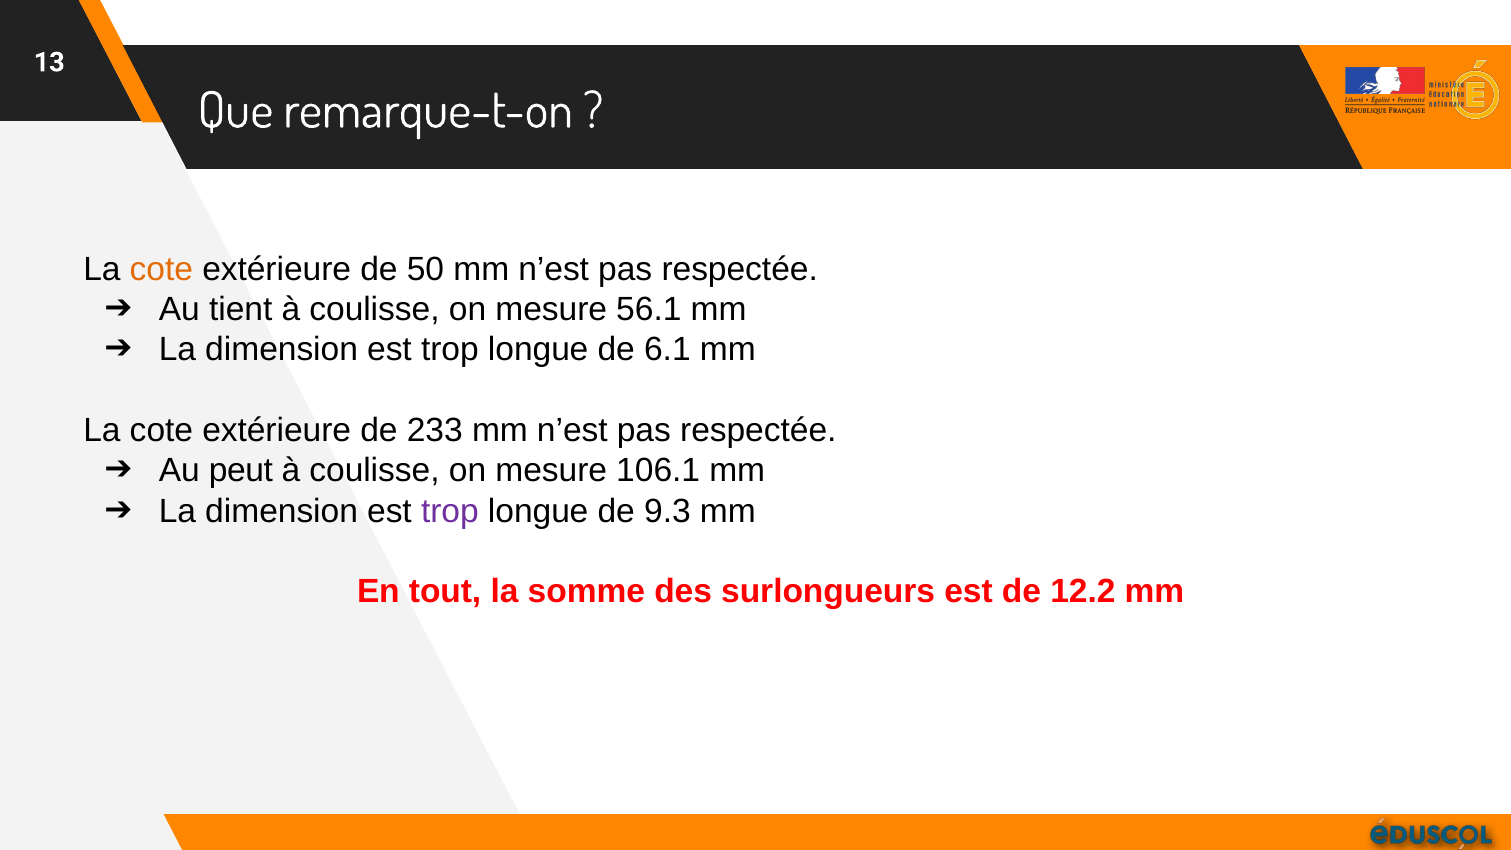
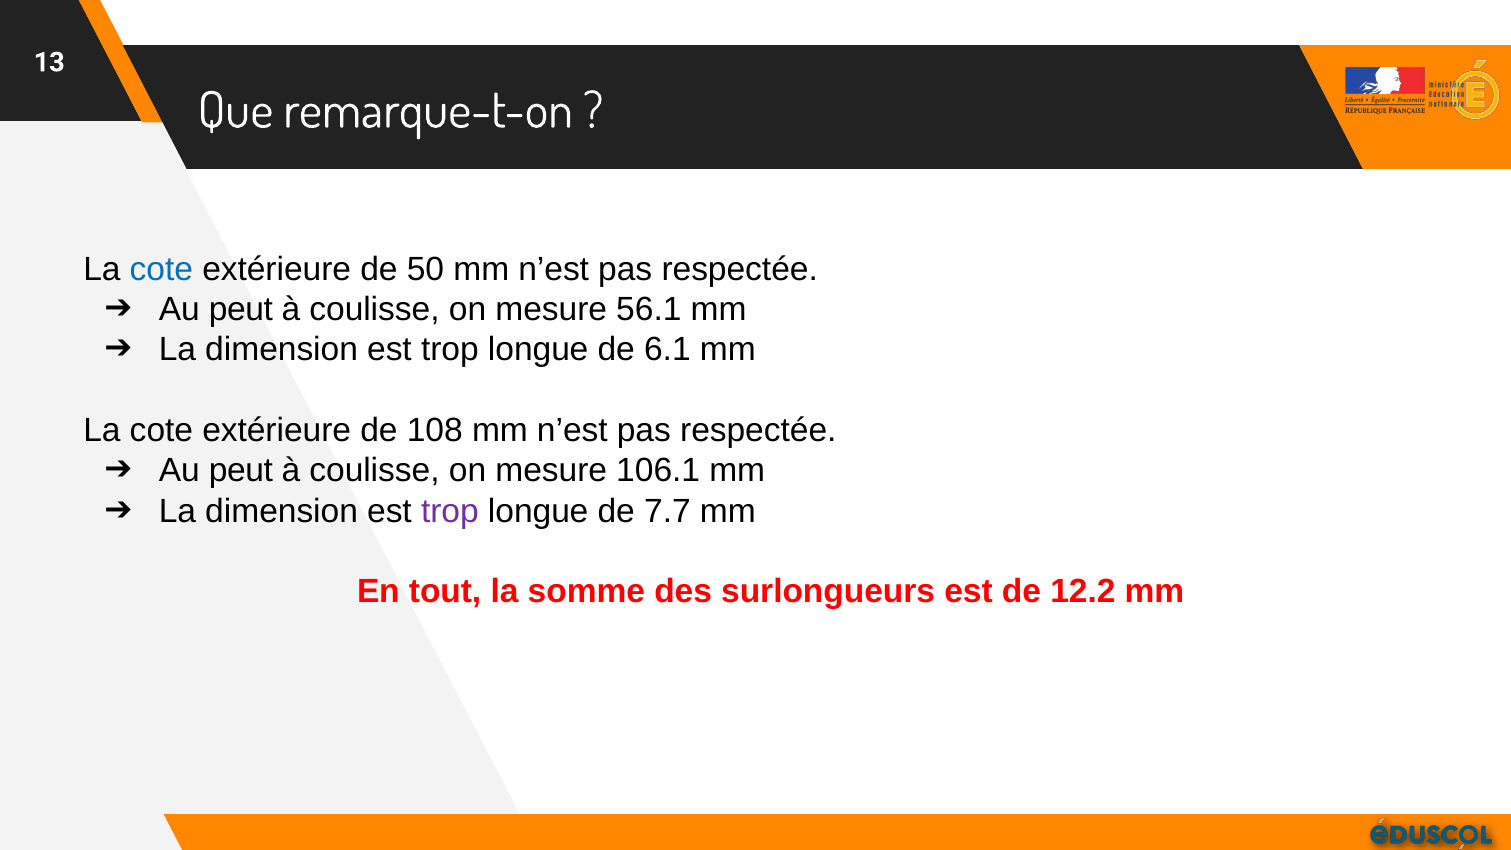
cote colour: orange -> blue (161, 269)
tient: tient -> peut (241, 310)
233: 233 -> 108 (435, 430)
9.3: 9.3 -> 7.7 (667, 511)
